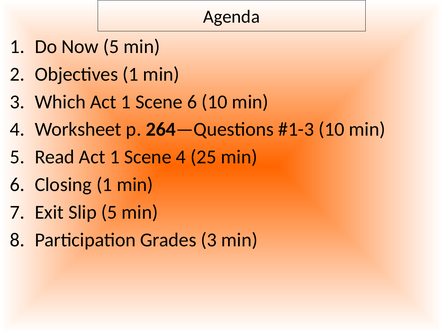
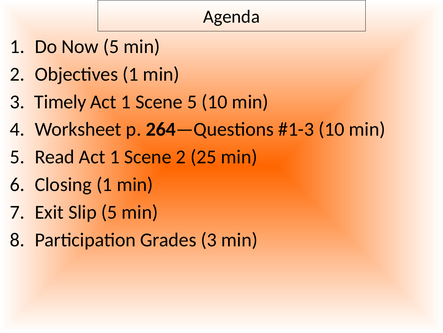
Which: Which -> Timely (60, 102)
Scene 6: 6 -> 5 (192, 102)
Scene 4: 4 -> 2 (181, 157)
